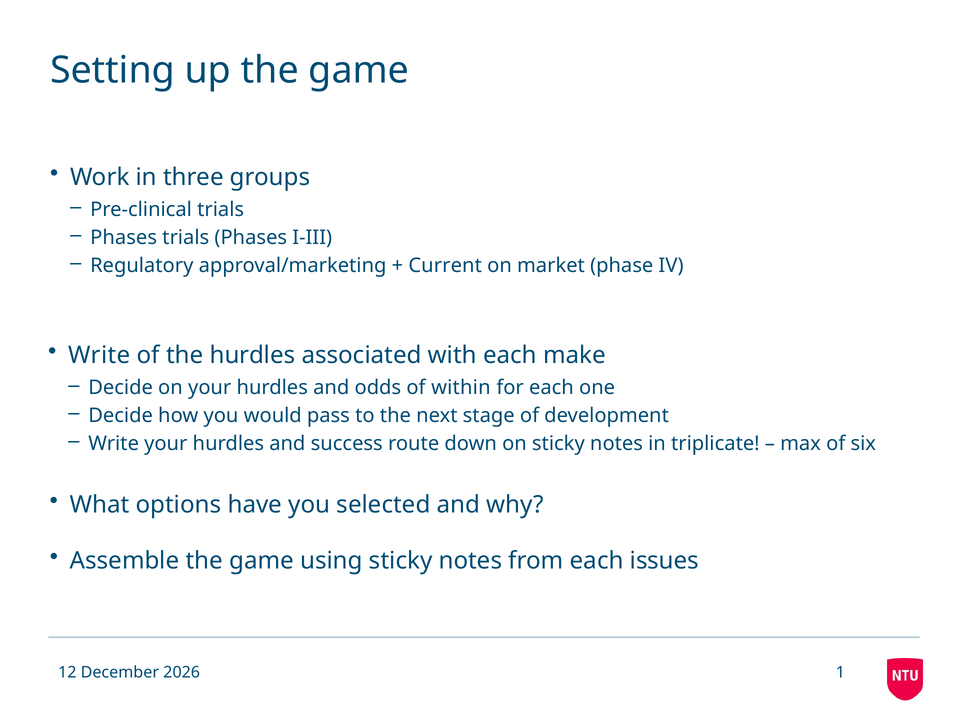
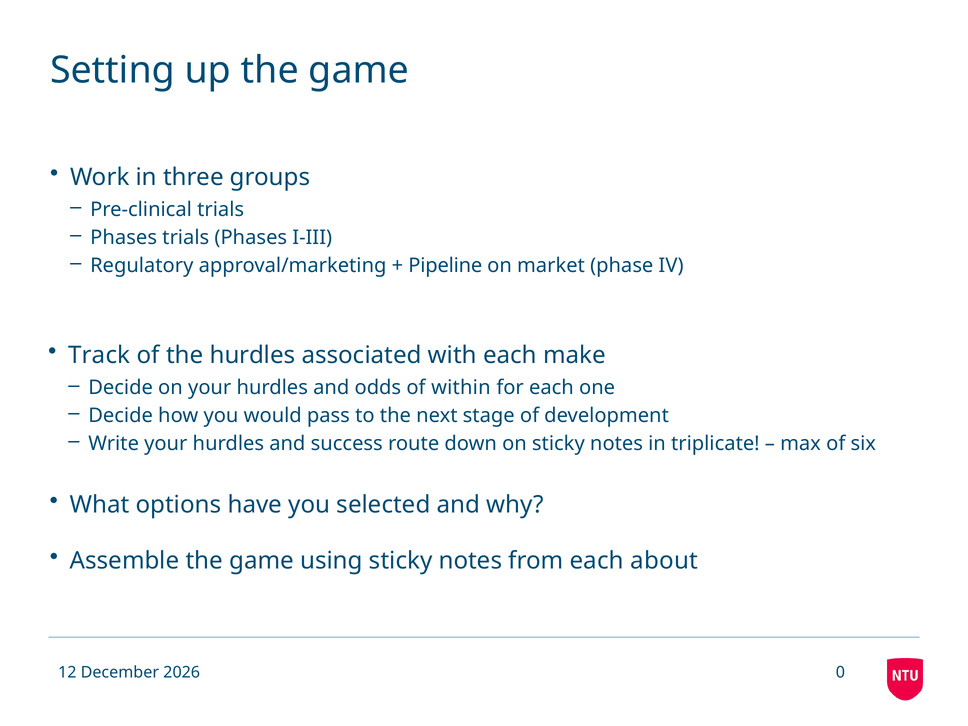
Current: Current -> Pipeline (445, 265)
Write: Write -> Track (99, 355)
issues: issues -> about (664, 561)
1: 1 -> 0 (840, 673)
